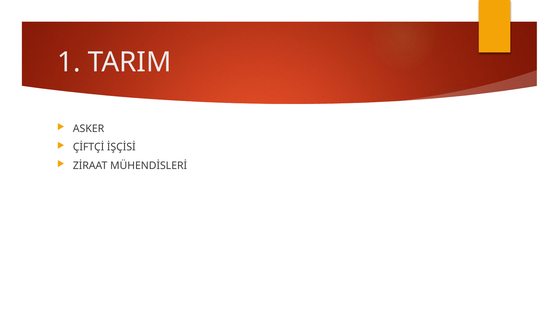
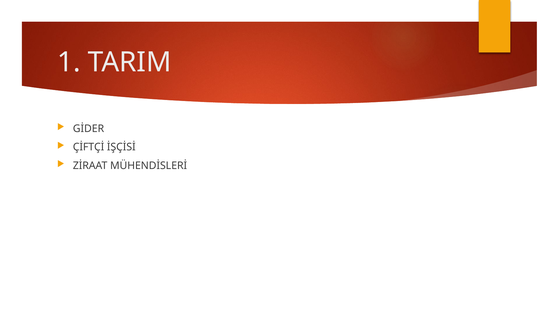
ASKER: ASKER -> GİDER (89, 128)
